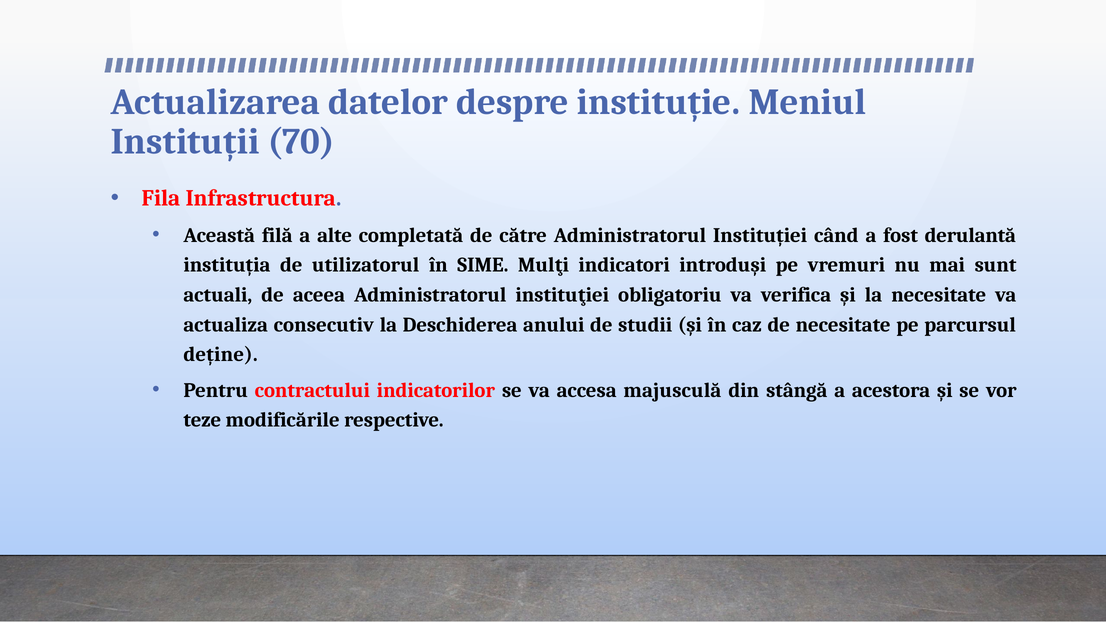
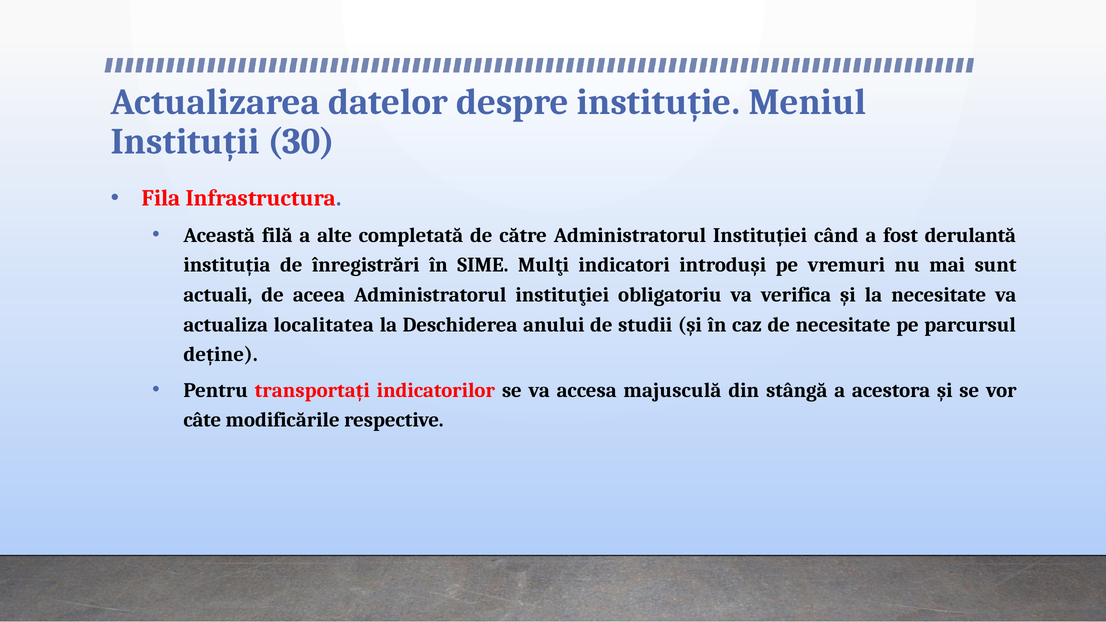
70: 70 -> 30 (301, 142)
utilizatorul: utilizatorul -> înregistrări (366, 265)
consecutiv: consecutiv -> localitatea (324, 325)
contractului: contractului -> transportați (312, 390)
teze: teze -> câte (202, 420)
